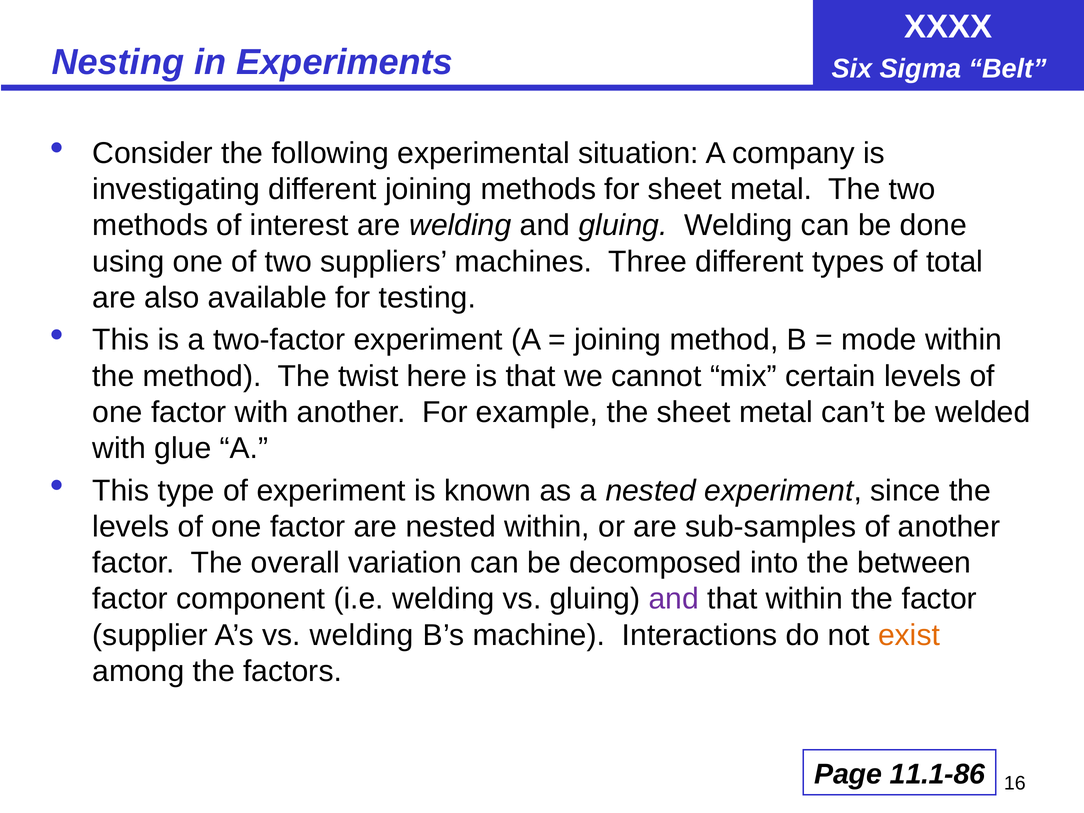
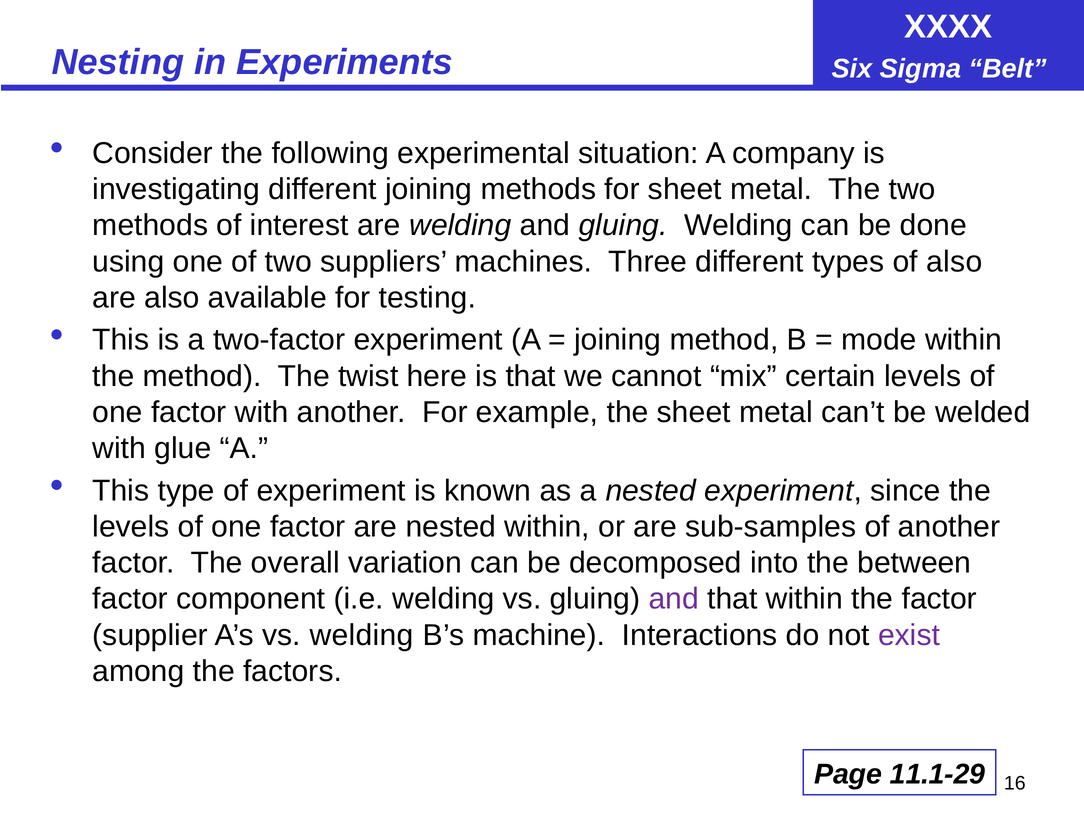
of total: total -> also (954, 262)
exist colour: orange -> purple (909, 635)
11.1-86: 11.1-86 -> 11.1-29 (938, 774)
